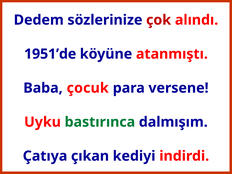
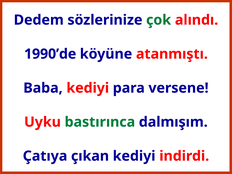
çok colour: red -> green (159, 20)
1951’de: 1951’de -> 1990’de (50, 54)
Baba çocuk: çocuk -> kediyi (88, 88)
